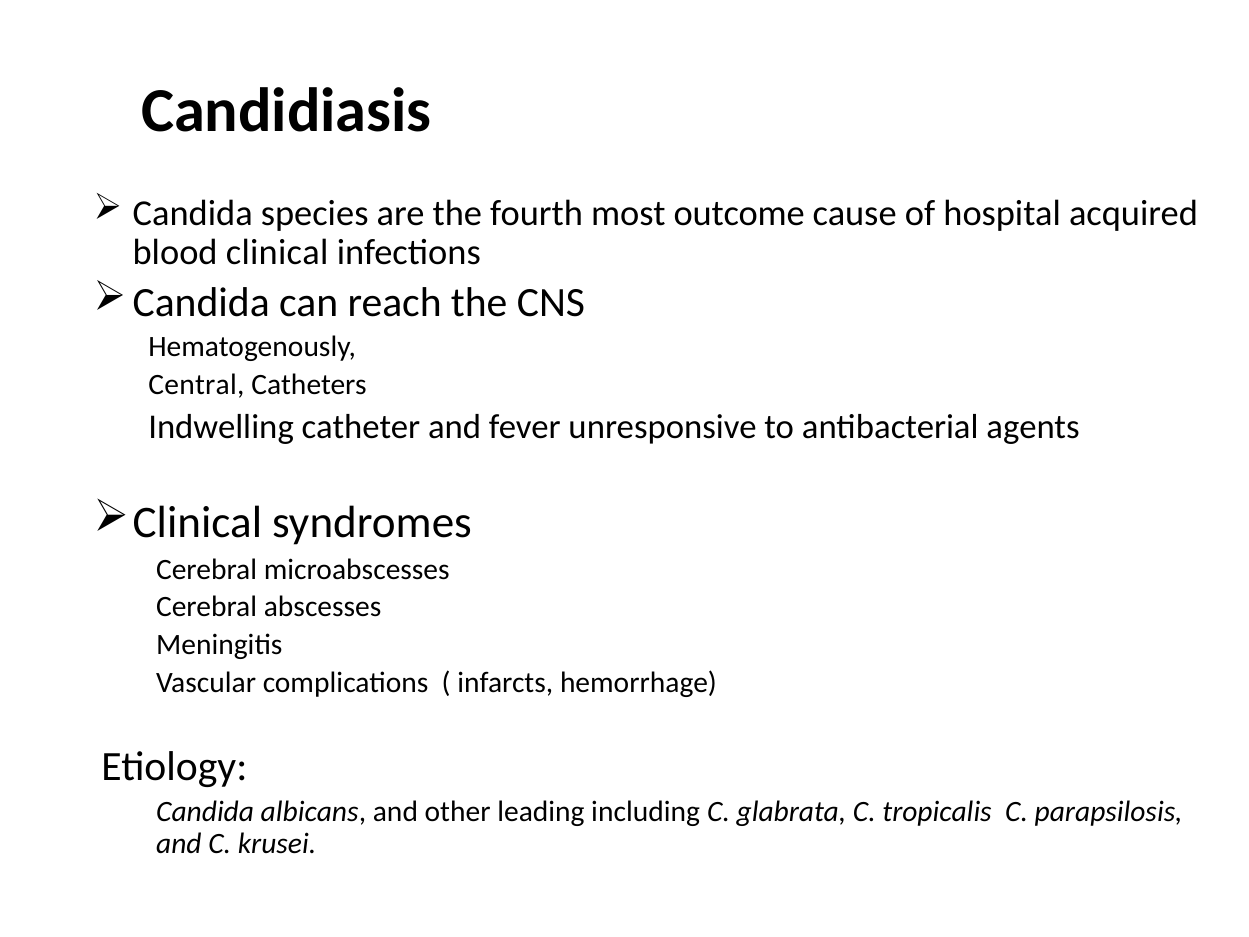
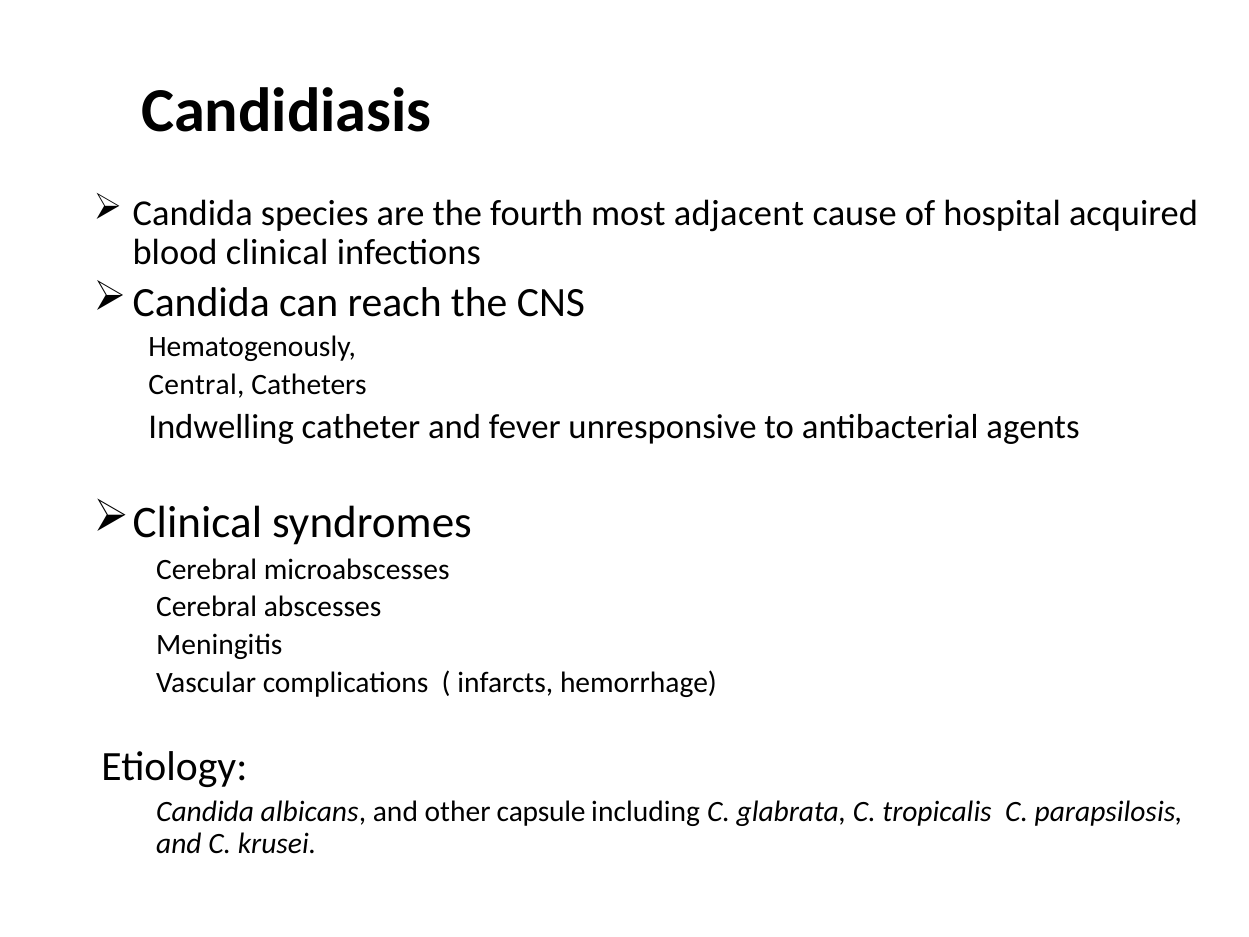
outcome: outcome -> adjacent (739, 213)
leading: leading -> capsule (541, 811)
